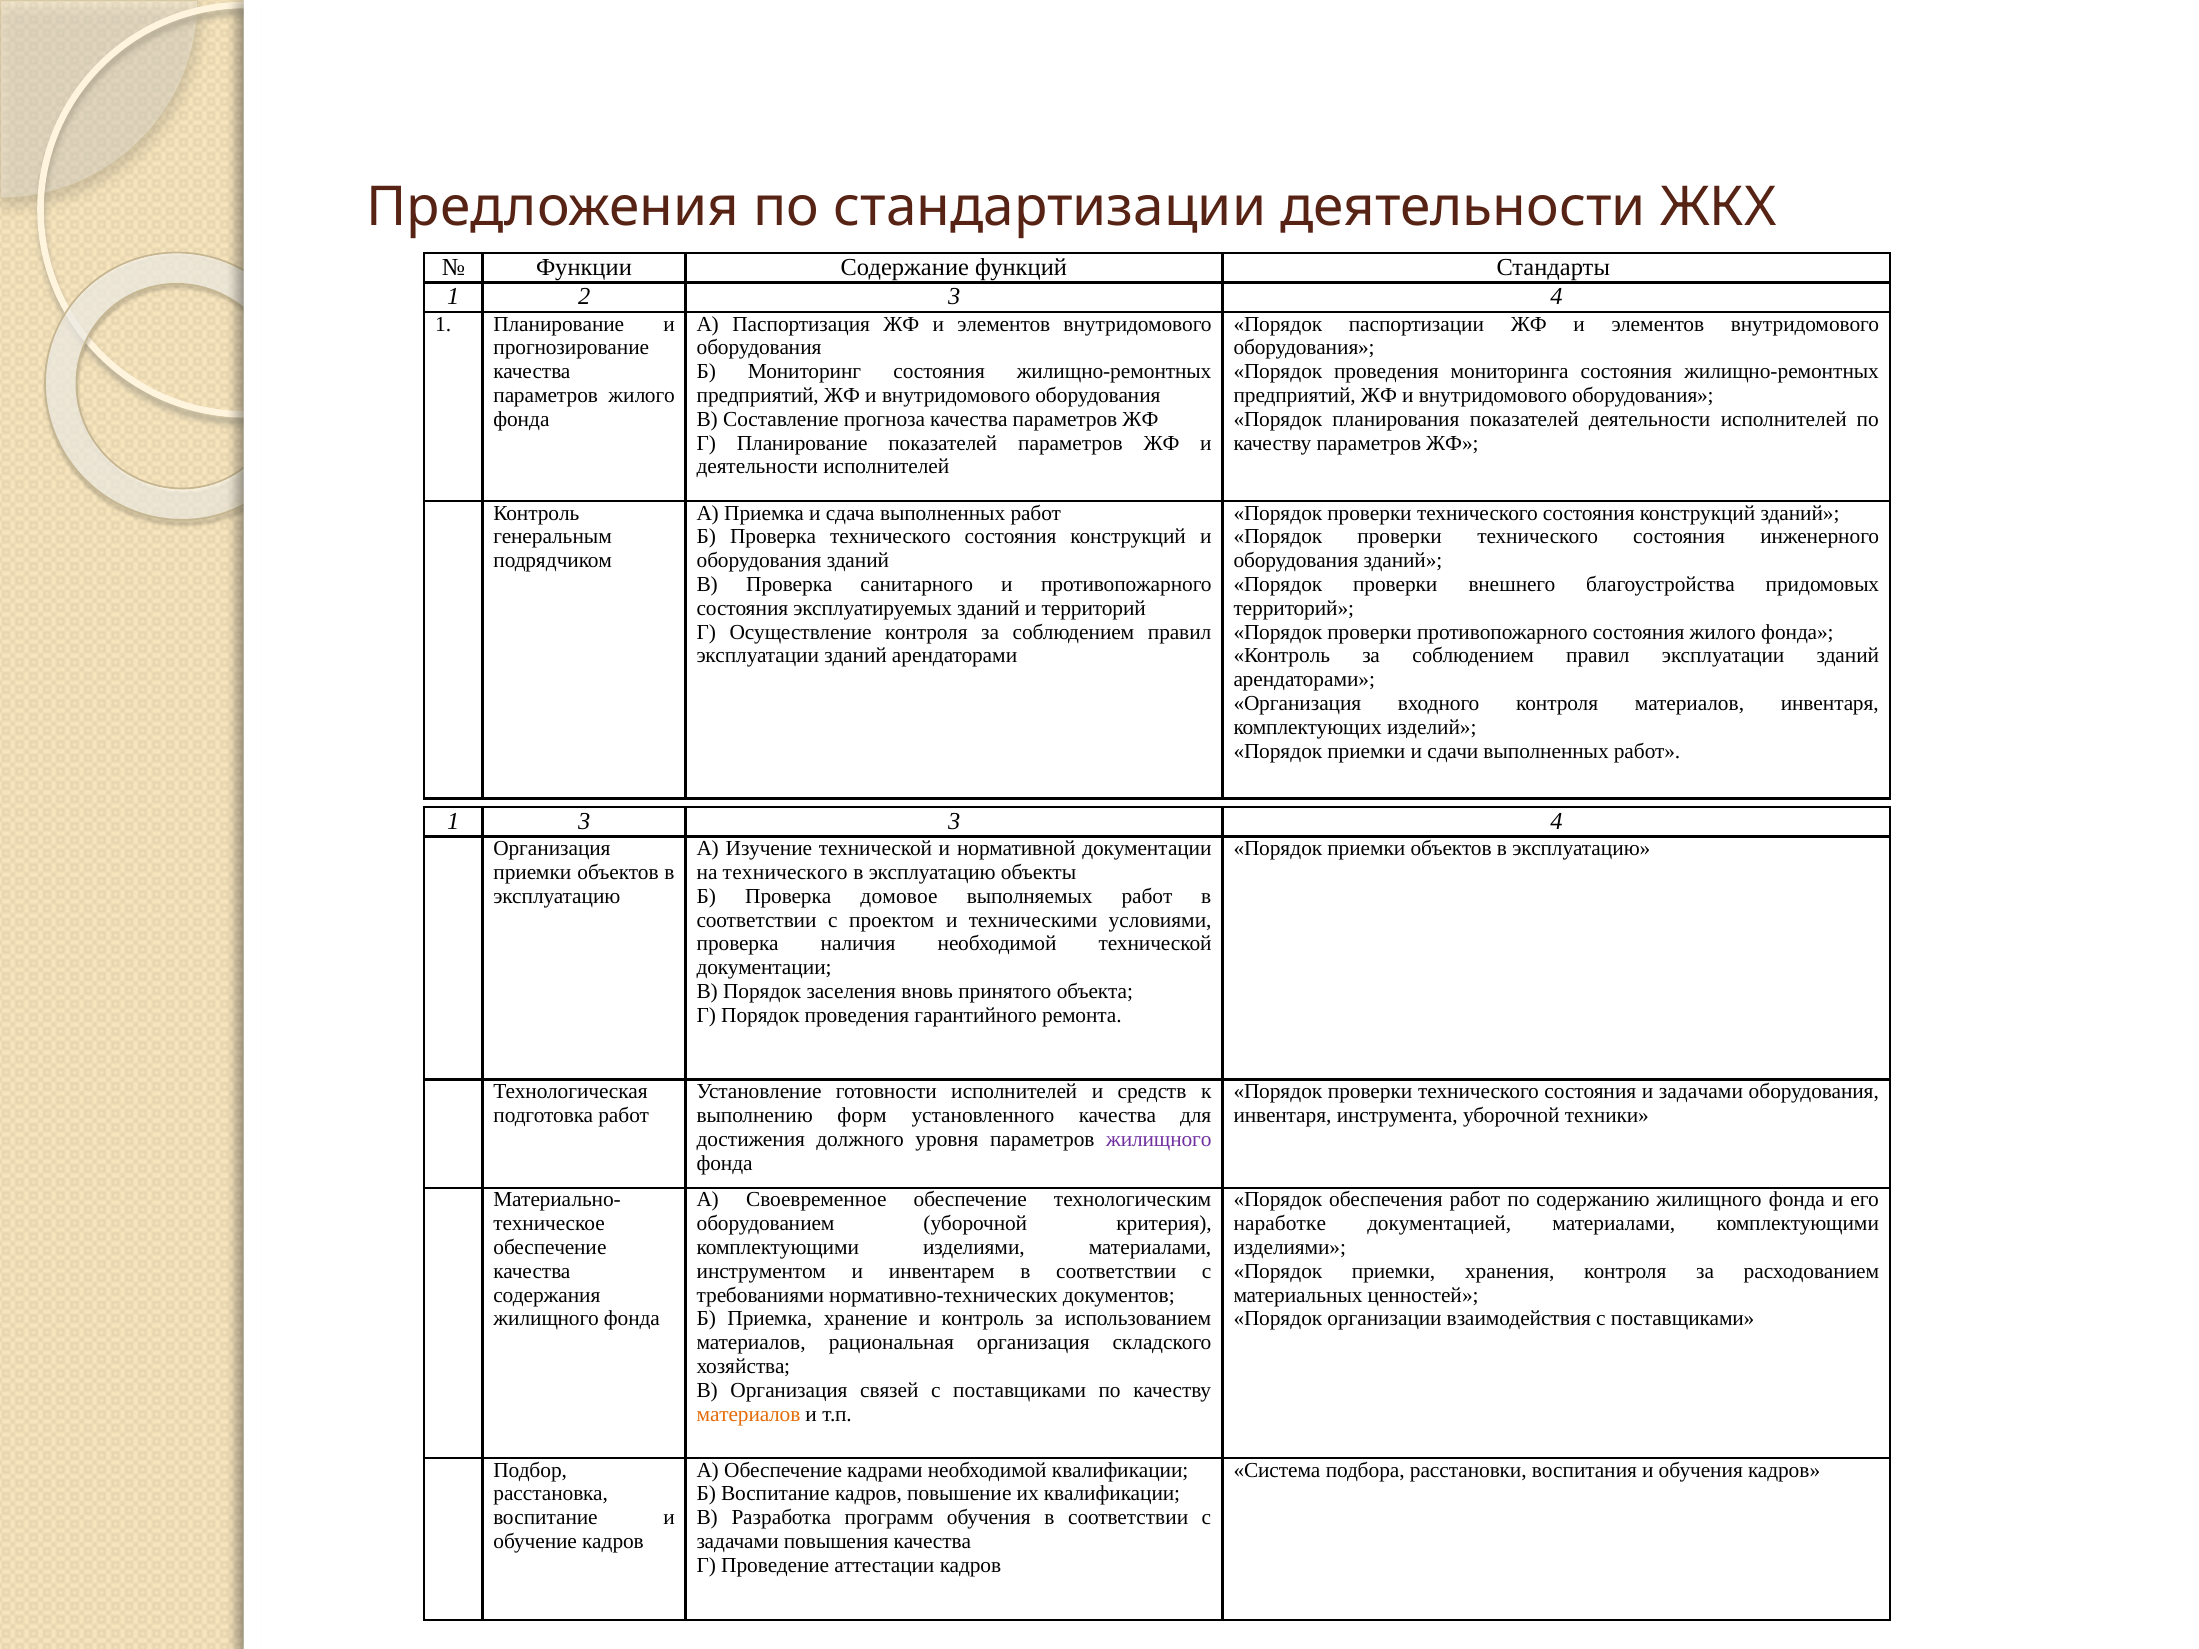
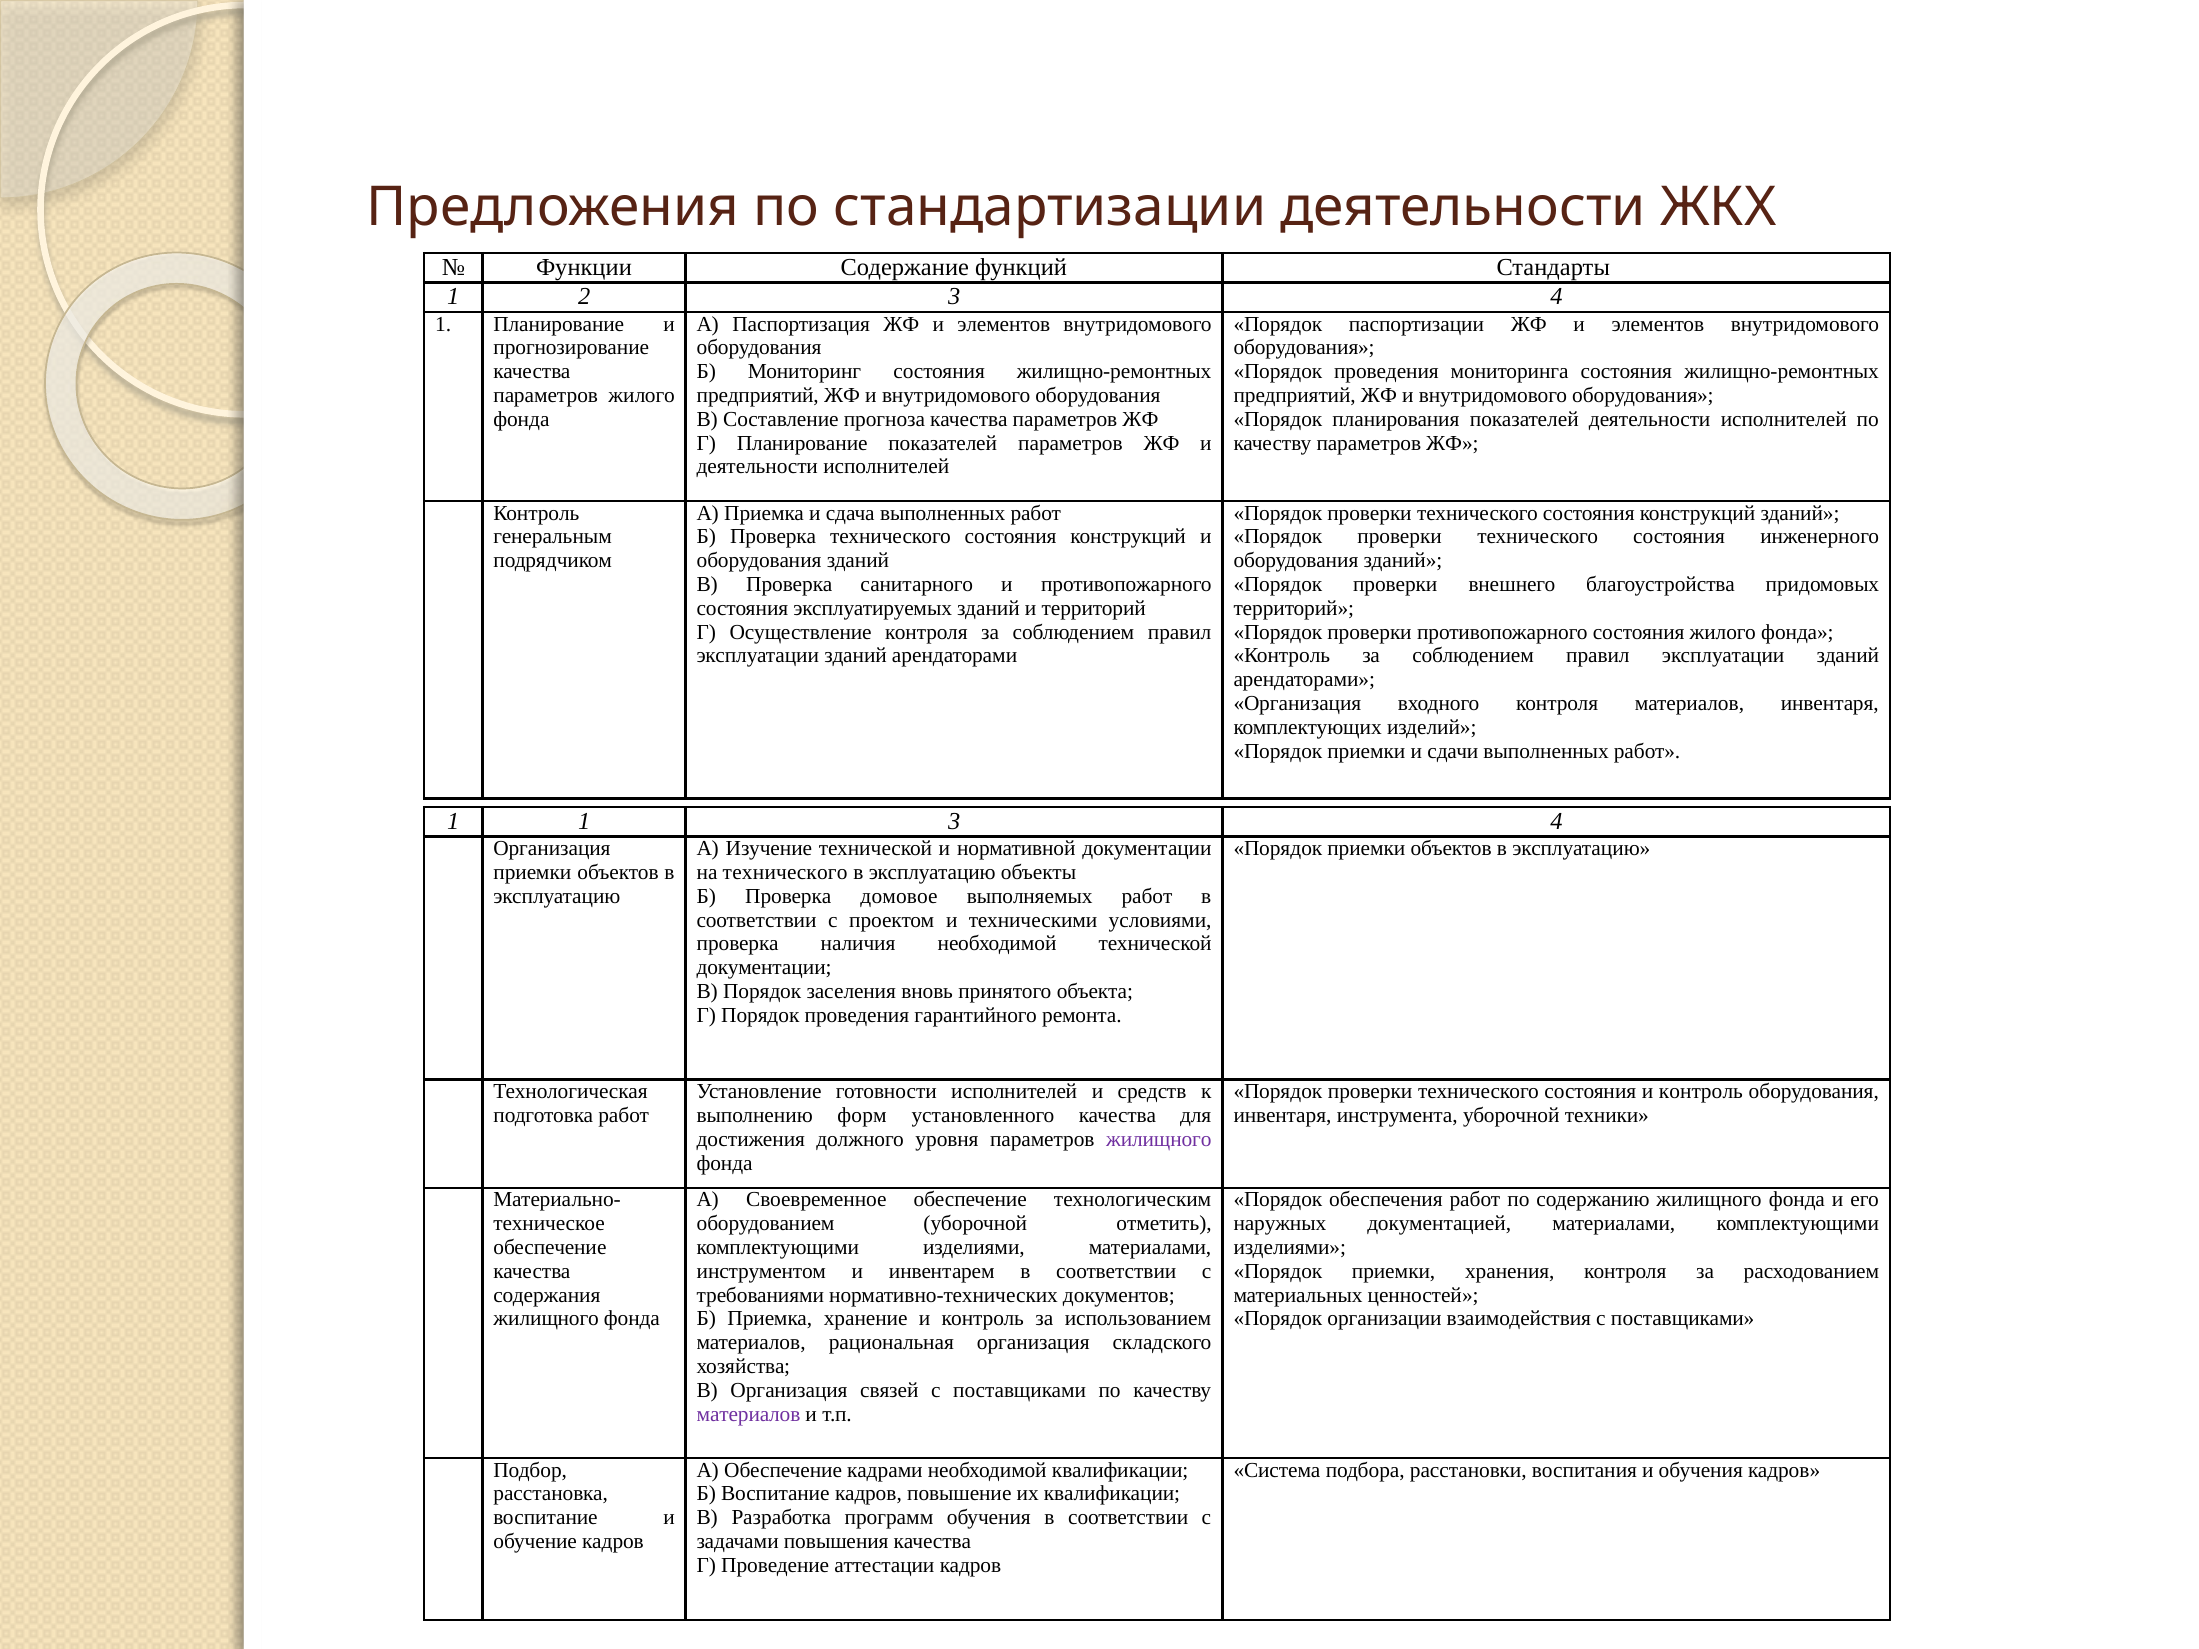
1 3: 3 -> 1 (584, 821)
состояния и задачами: задачами -> контроль (1701, 1092)
критерия: критерия -> отметить (1164, 1224)
наработке: наработке -> наружных (1280, 1224)
материалов colour: orange -> purple (749, 1414)
